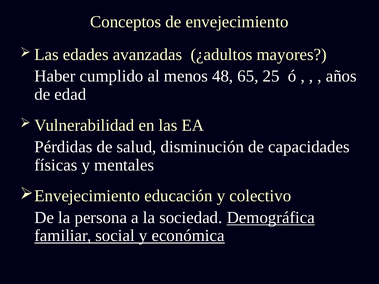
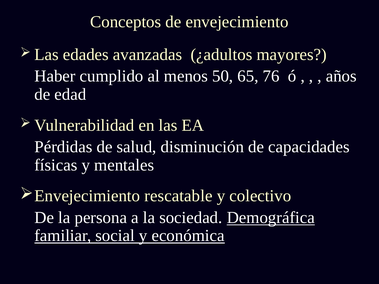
48: 48 -> 50 (223, 76)
25: 25 -> 76 (271, 76)
educación: educación -> rescatable (178, 196)
